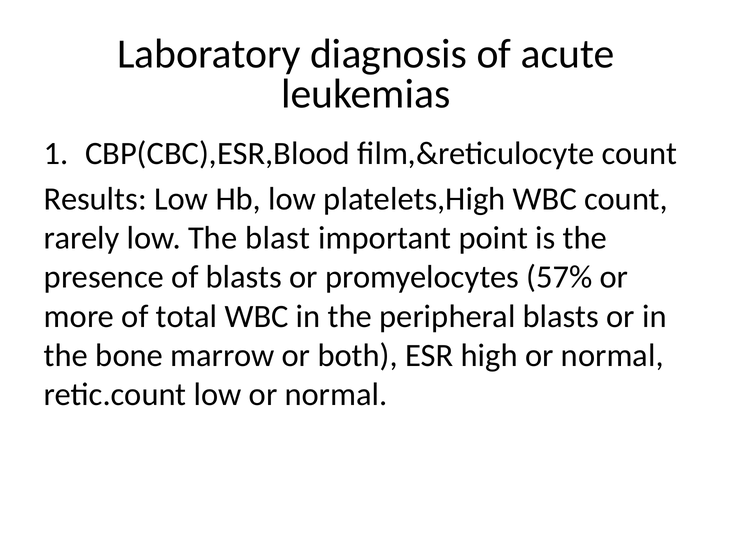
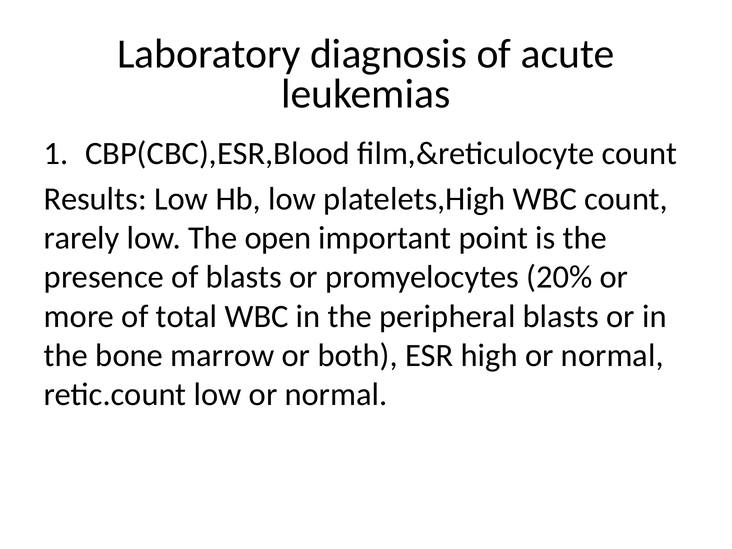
blast: blast -> open (278, 238)
57%: 57% -> 20% (559, 277)
